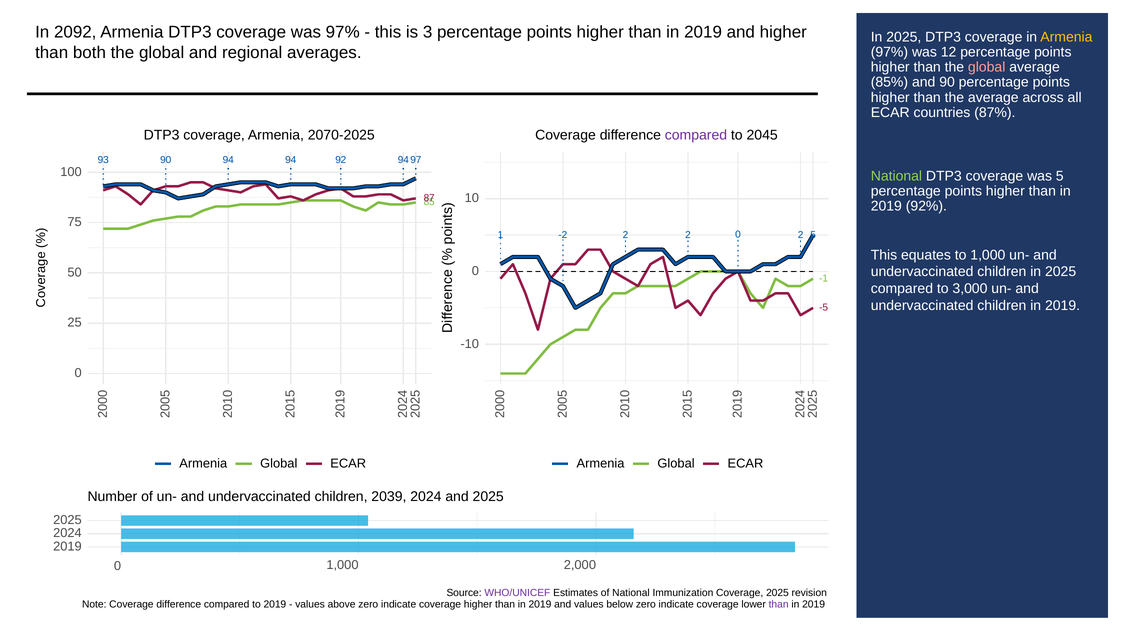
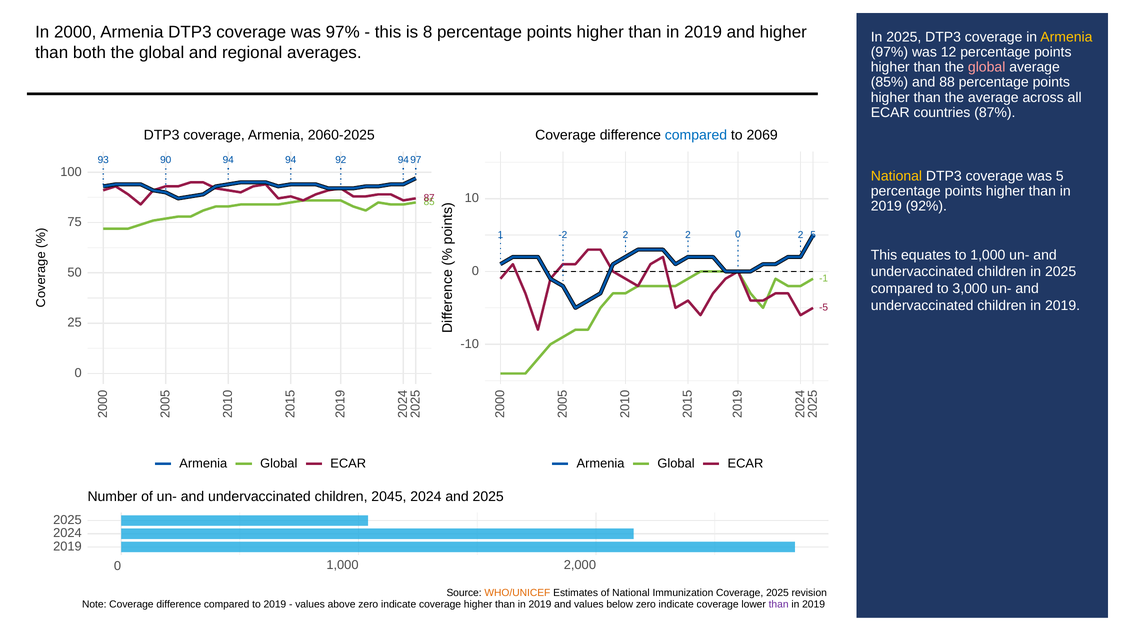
2092: 2092 -> 2000 (75, 32)
3: 3 -> 8 (428, 32)
and 90: 90 -> 88 (947, 82)
2070-2025: 2070-2025 -> 2060-2025 (341, 135)
compared colour: purple -> blue (696, 135)
2045: 2045 -> 2069 (762, 135)
National colour: light green -> yellow (896, 176)
2039: 2039 -> 2045 (389, 497)
WHO/UNICEF colour: purple -> orange (517, 593)
